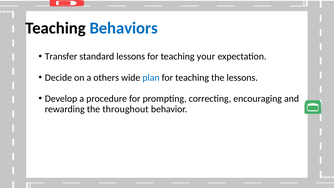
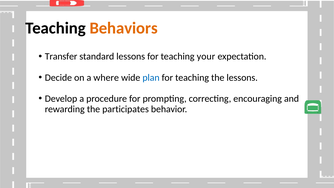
Behaviors colour: blue -> orange (124, 28)
others: others -> where (106, 78)
throughout: throughout -> participates (126, 109)
